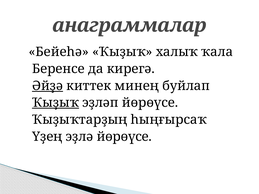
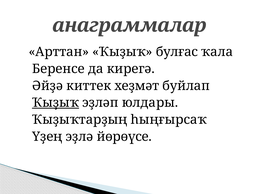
Бейеһә: Бейеһә -> Арттан (59, 52)
халыҡ: халыҡ -> булғас (177, 52)
Әйҙә underline: present -> none (48, 86)
минең: минең -> хеҙмәт (137, 86)
эҙләп йөрөүсе: йөрөүсе -> юлдары (150, 103)
